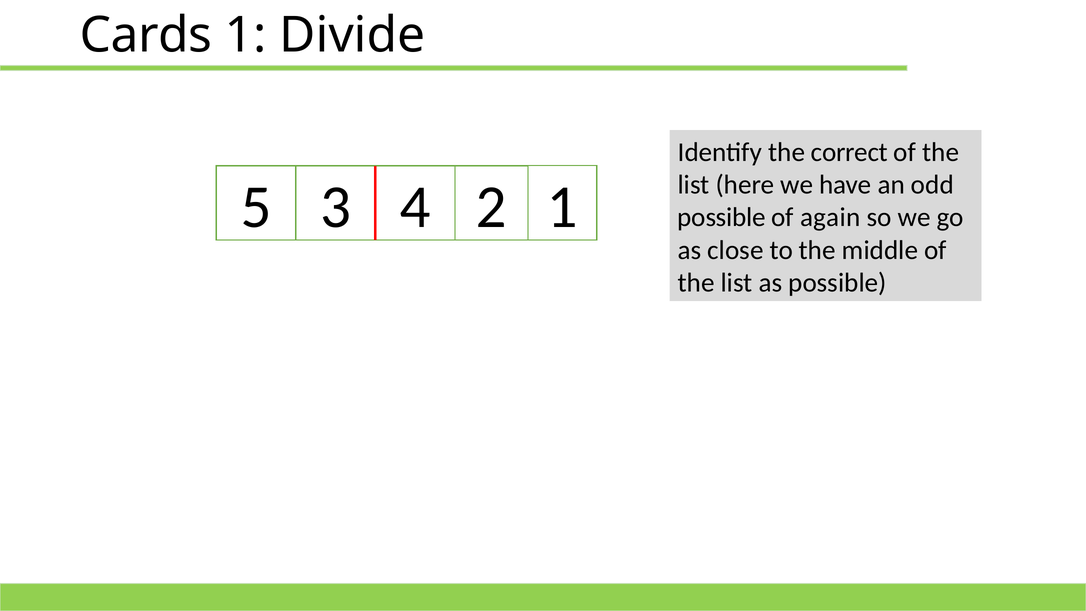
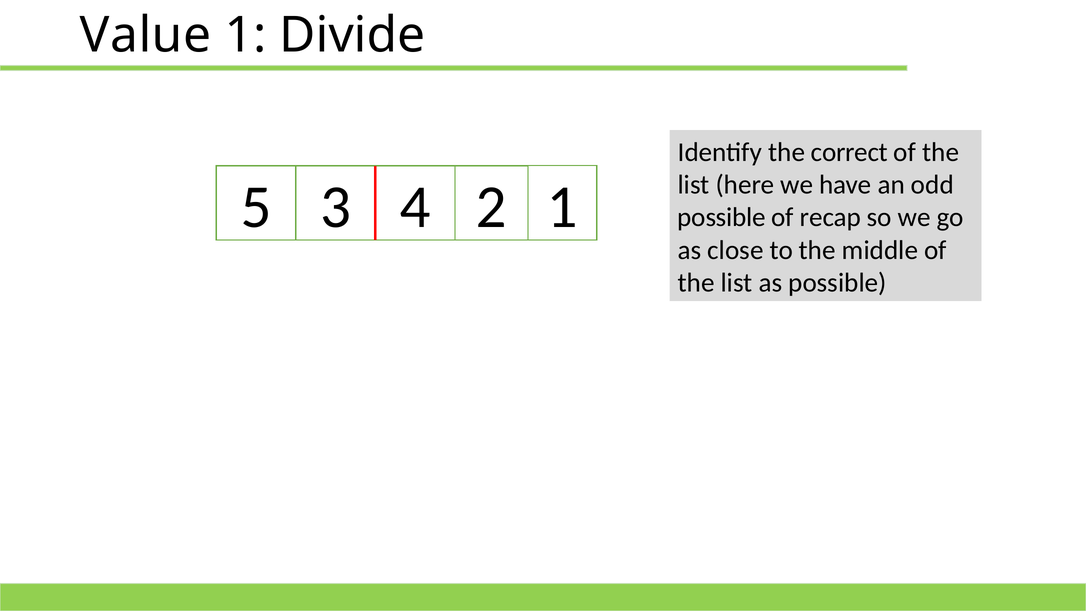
Cards: Cards -> Value (146, 35)
again: again -> recap (830, 217)
